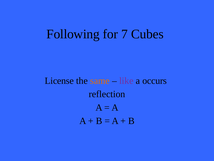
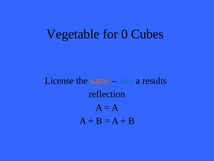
Following: Following -> Vegetable (73, 34)
7: 7 -> 0 (124, 34)
like colour: purple -> blue (126, 81)
occurs: occurs -> results (155, 81)
